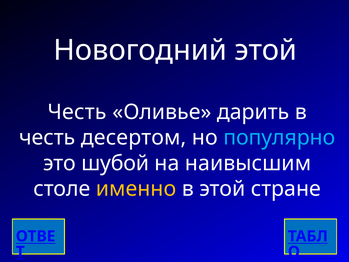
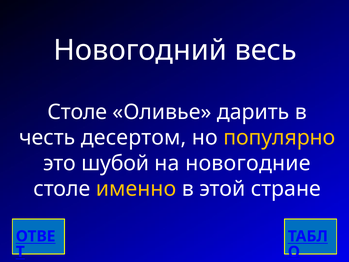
Новогодний этой: этой -> весь (266, 50)
Честь: Честь -> Столе (77, 112)
популярно colour: light blue -> yellow (279, 138)
наивысшим: наивысшим -> новогодние (248, 163)
